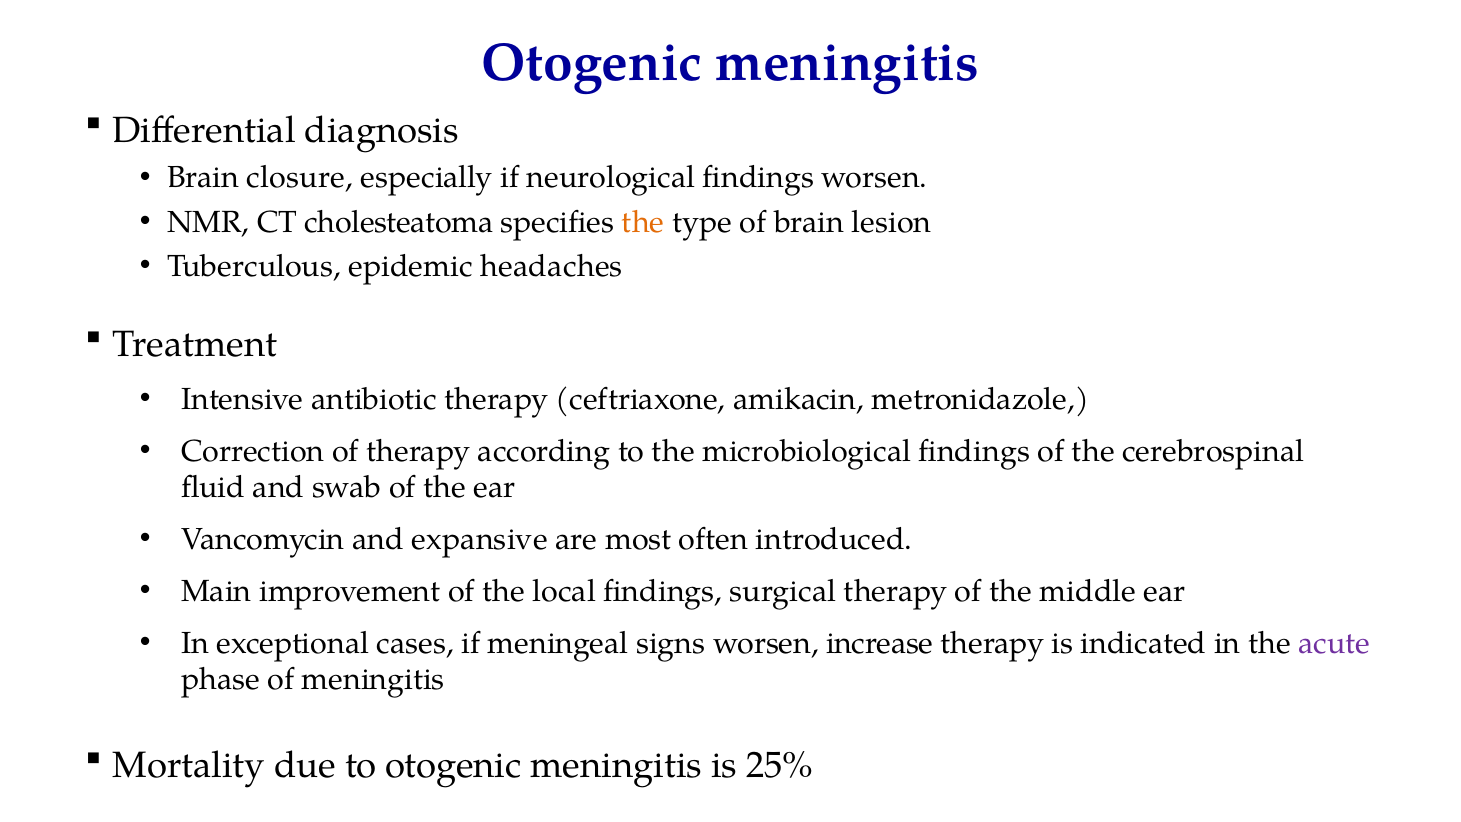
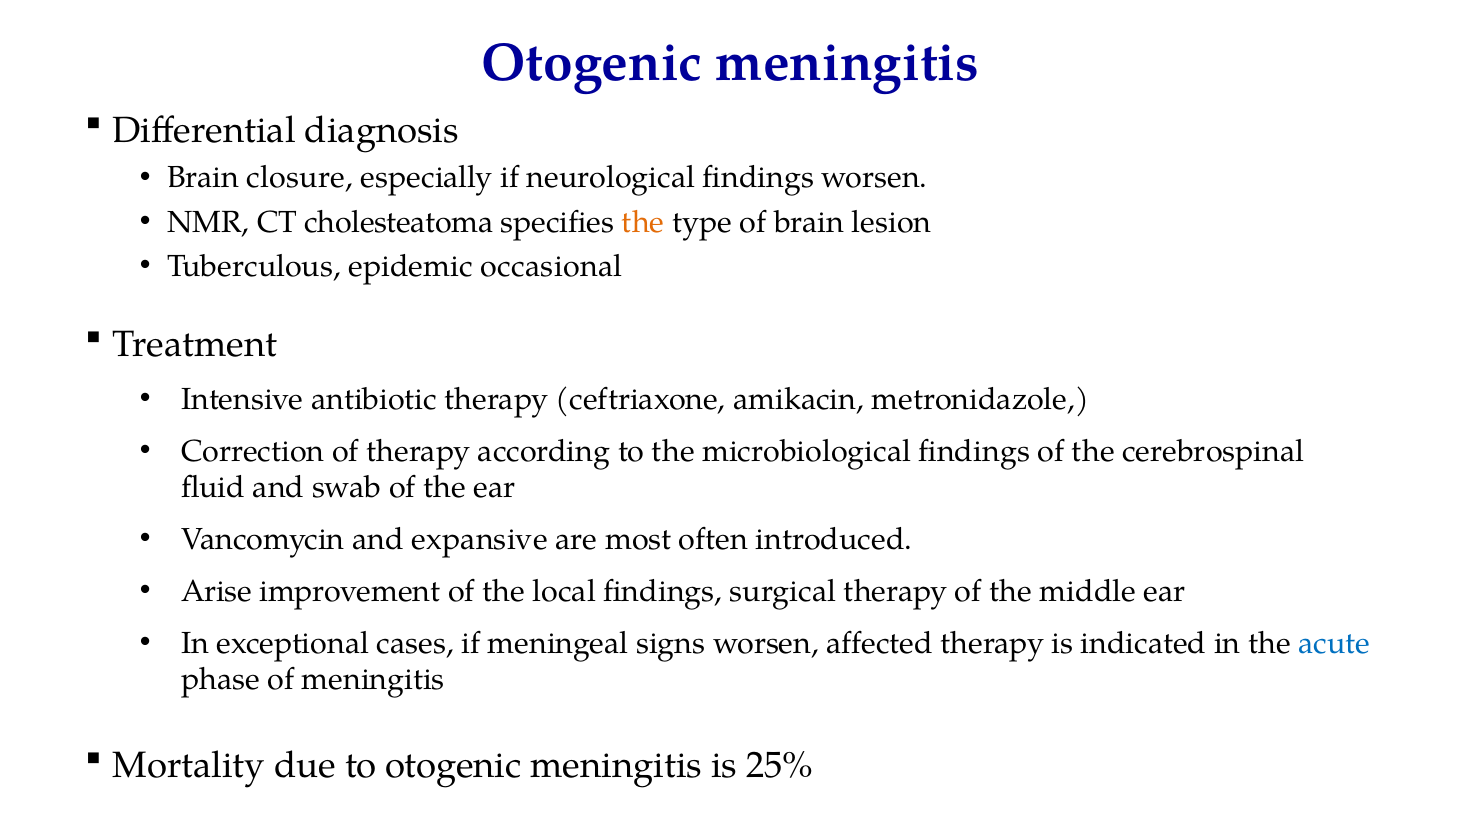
headaches: headaches -> occasional (552, 266)
Main: Main -> Arise (217, 591)
increase: increase -> affected (880, 643)
acute colour: purple -> blue (1334, 643)
